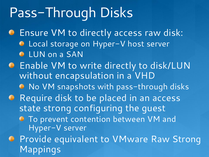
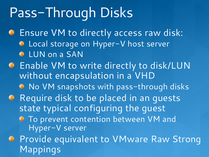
an access: access -> guests (166, 98)
state strong: strong -> typical (57, 108)
